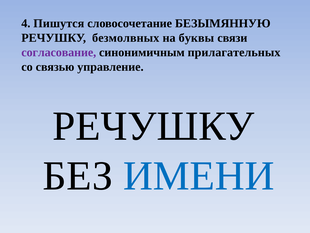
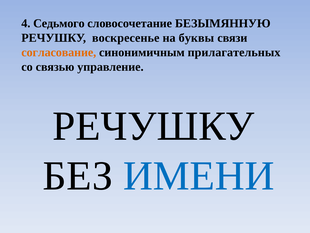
Пишутся: Пишутся -> Седьмого (59, 23)
безмолвных: безмолвных -> воскресенье (126, 38)
согласование colour: purple -> orange (59, 52)
